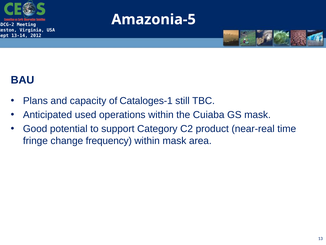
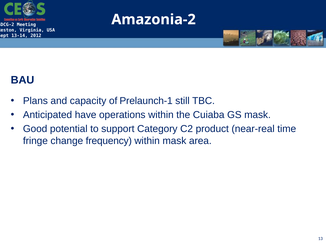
Amazonia-5: Amazonia-5 -> Amazonia-2 (154, 19)
Cataloges-1: Cataloges-1 -> Prelaunch-1 (146, 101)
used: used -> have (86, 115)
